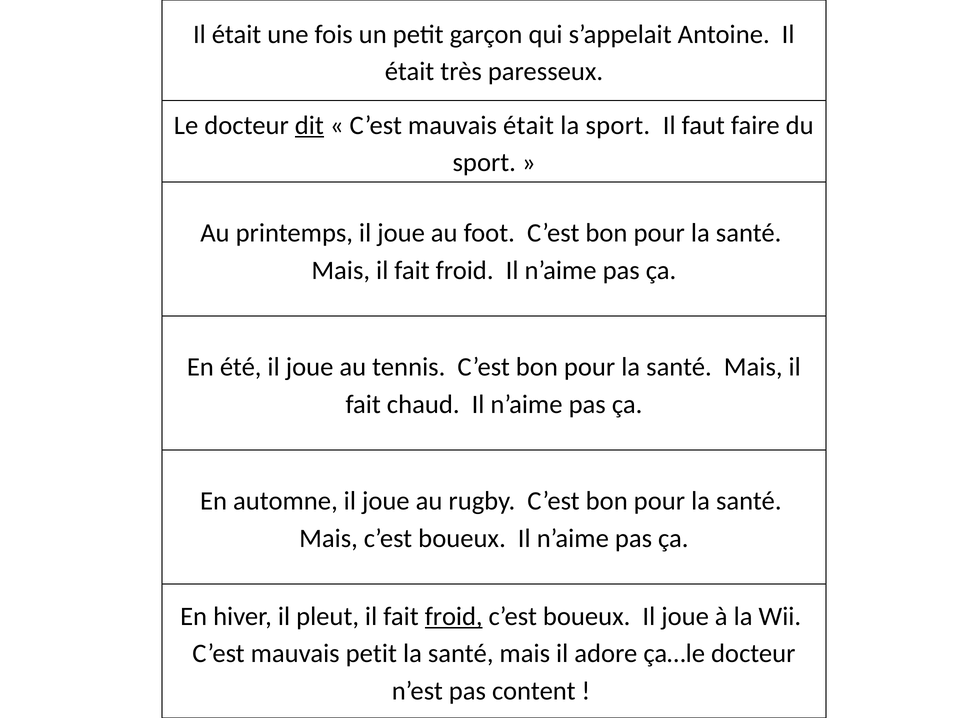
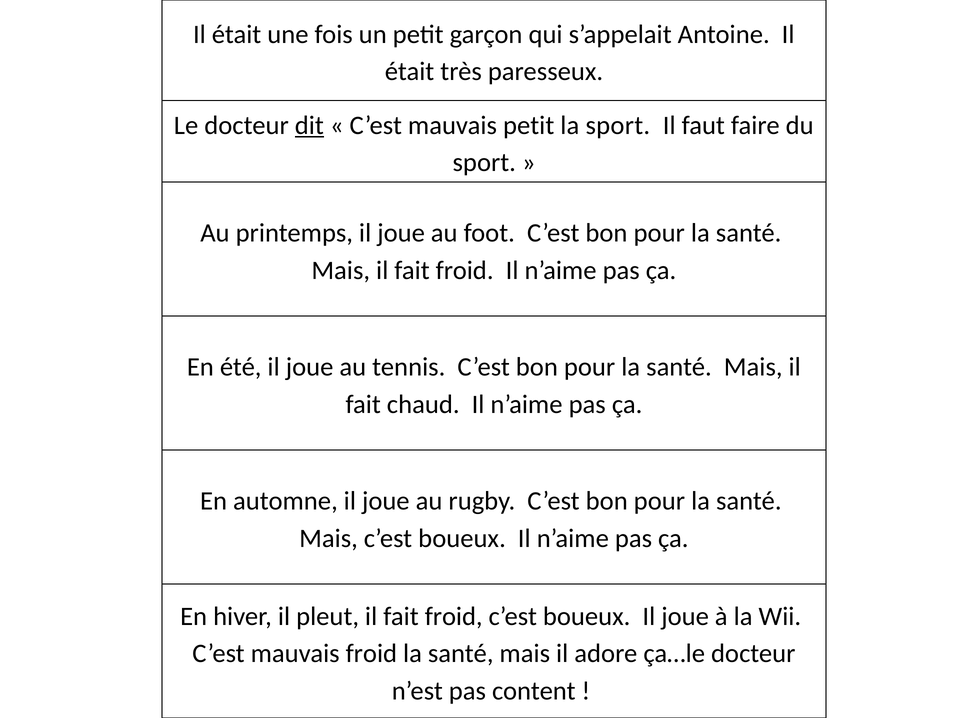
mauvais était: était -> petit (529, 125)
froid underline: present -> none (454, 617)
mauvais petit: petit -> froid (371, 654)
